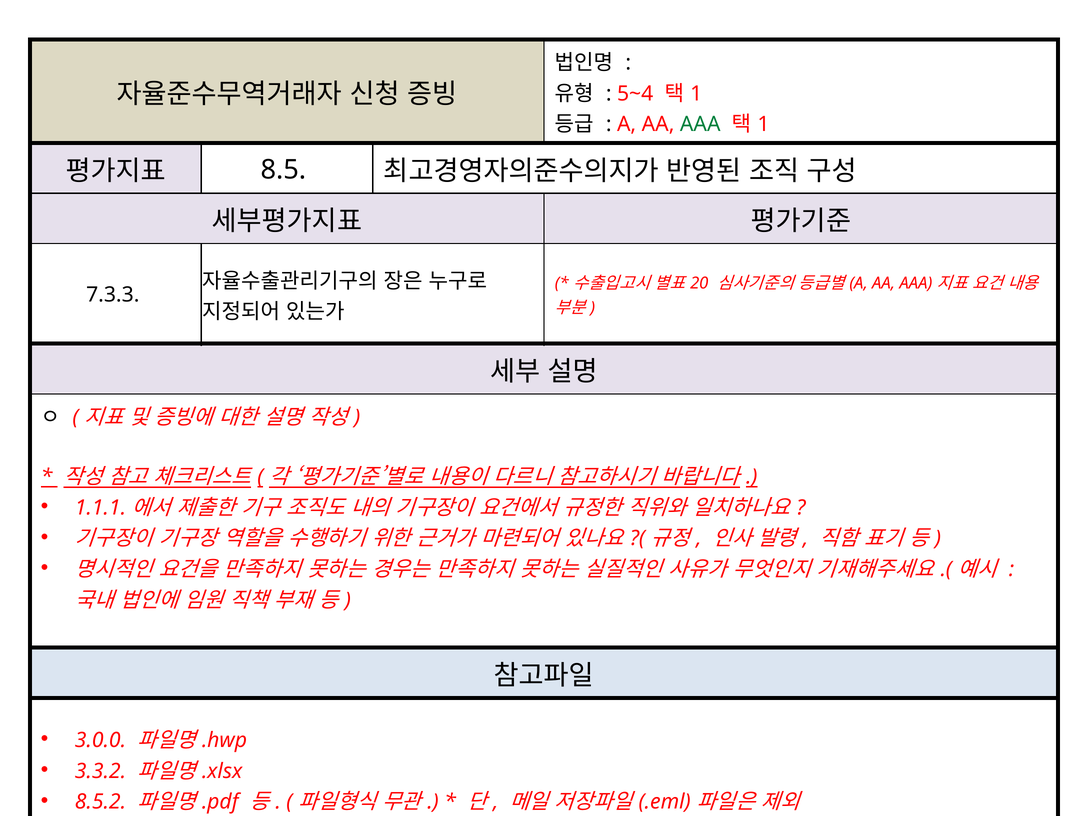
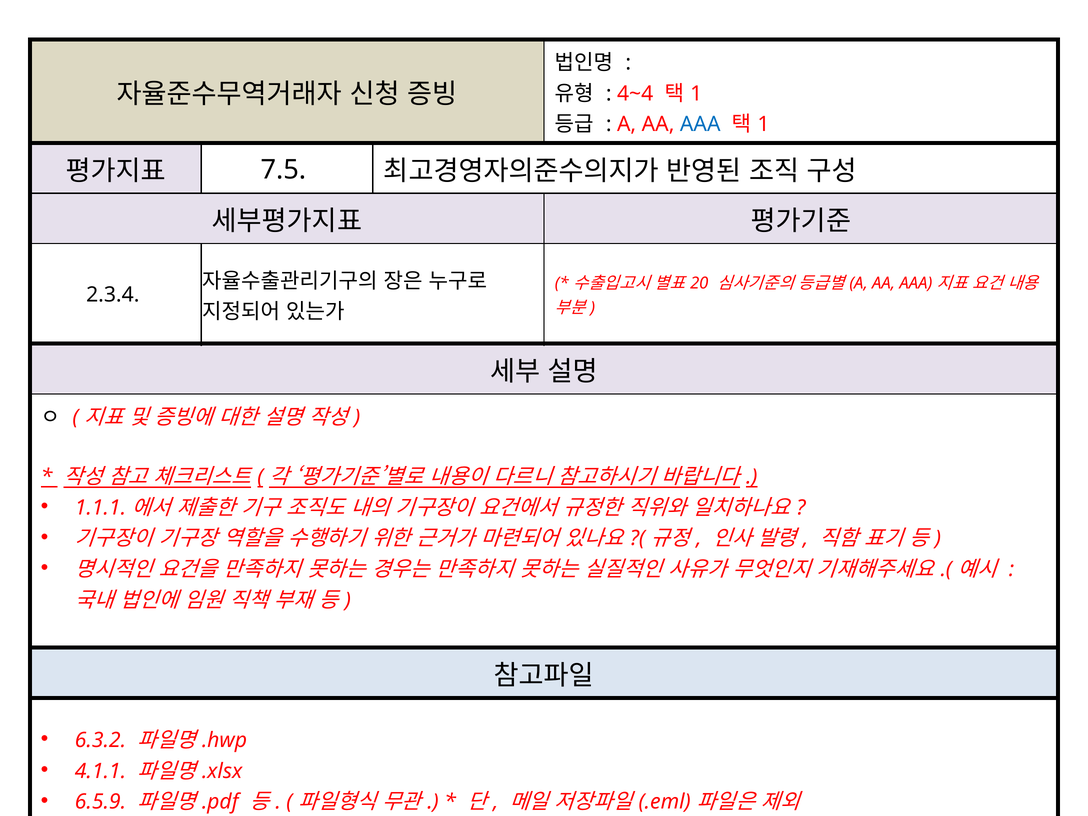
5~4: 5~4 -> 4~4 (635, 94)
AAA colour: green -> blue (700, 124)
8.5: 8.5 -> 7.5 (283, 170)
7.3.3: 7.3.3 -> 2.3.4 (113, 295)
3.0.0: 3.0.0 -> 6.3.2 (100, 740)
3.3.2: 3.3.2 -> 4.1.1 (100, 771)
8.5.2: 8.5.2 -> 6.5.9 (100, 802)
